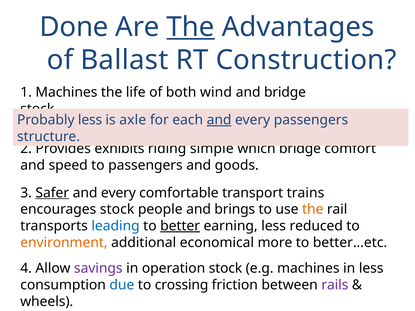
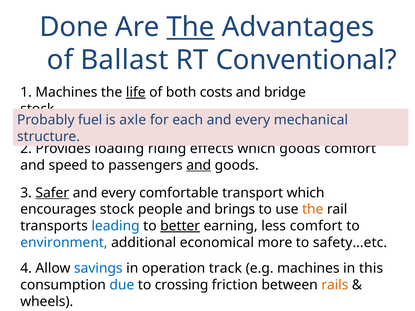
Construction: Construction -> Conventional (306, 60)
life underline: none -> present (136, 92)
wind: wind -> costs (216, 92)
Probably less: less -> fuel (90, 120)
and underline: present -> none (219, 120)
every passengers: passengers -> mechanical (311, 120)
exhibits: exhibits -> loading (119, 149)
simple: simple -> effects (212, 149)
which bridge: bridge -> goods (300, 149)
and underline: none -> present (199, 165)
transport trains: trains -> which (306, 193)
less reduced: reduced -> comfort (316, 226)
environment colour: orange -> blue (64, 243)
better…etc: better…etc -> safety…etc (350, 243)
savings colour: purple -> blue (98, 269)
operation stock: stock -> track (225, 269)
in less: less -> this (371, 269)
rails colour: purple -> orange (335, 285)
